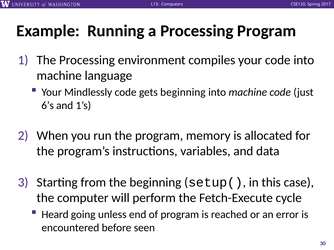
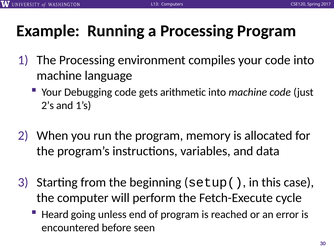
Mindlessly: Mindlessly -> Debugging (88, 92)
gets beginning: beginning -> arithmetic (183, 92)
6’s: 6’s -> 2’s (48, 106)
